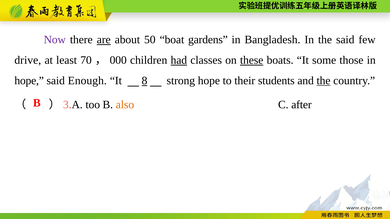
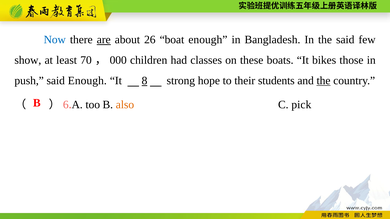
Now colour: purple -> blue (55, 40)
50: 50 -> 26 (150, 40)
boat gardens: gardens -> enough (208, 40)
drive: drive -> show (28, 60)
had underline: present -> none (179, 60)
these underline: present -> none (252, 60)
some: some -> bikes (324, 60)
hope: hope -> push (29, 81)
3: 3 -> 6 (66, 105)
after: after -> pick (301, 105)
